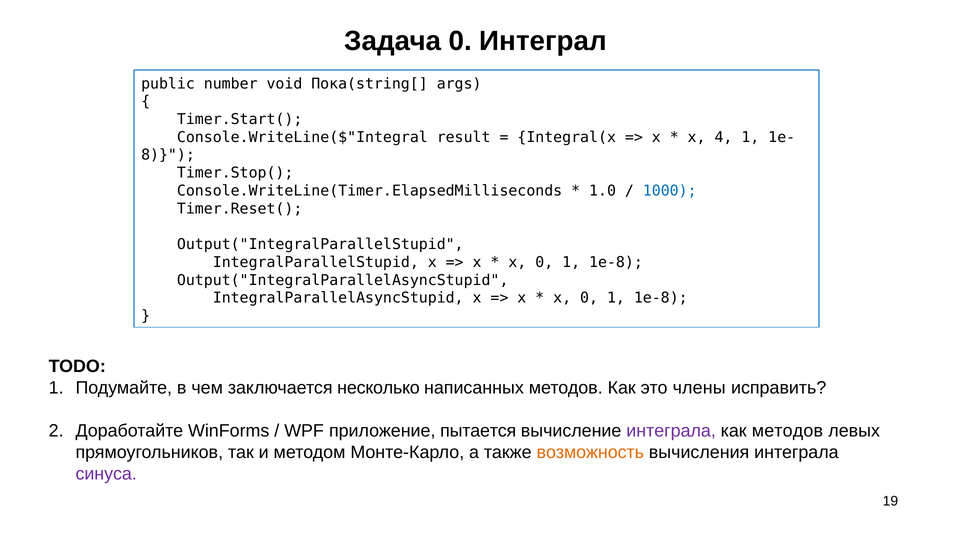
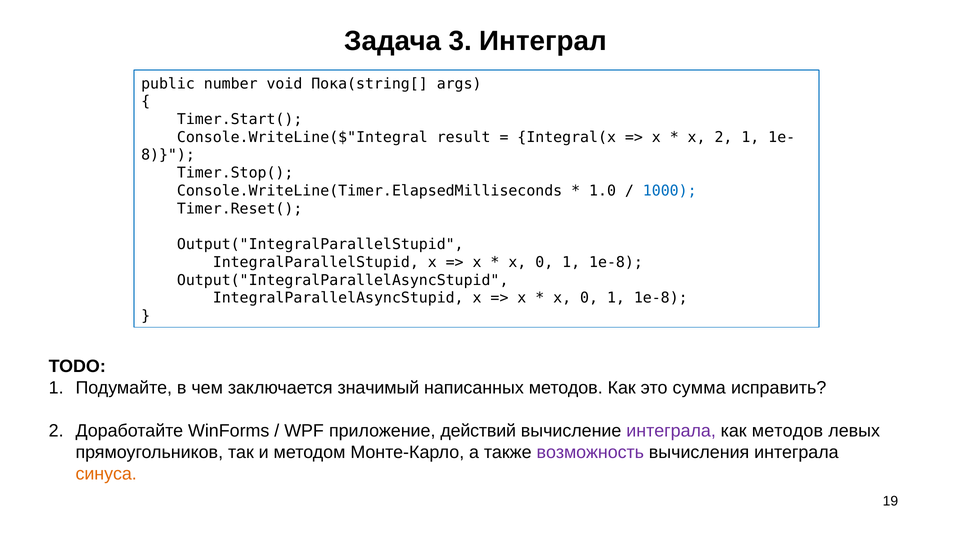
Задача 0: 0 -> 3 (460, 41)
x 4: 4 -> 2 (723, 137)
несколько: несколько -> значимый (378, 388)
члены: члены -> сумма (699, 388)
пытается: пытается -> действий (478, 431)
возможность colour: orange -> purple (590, 452)
синуса colour: purple -> orange (106, 474)
